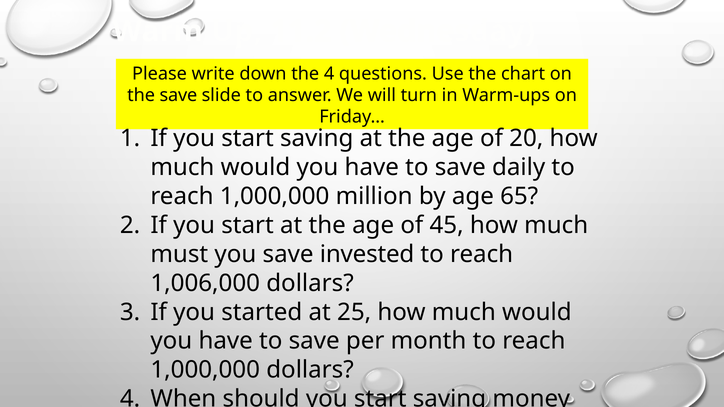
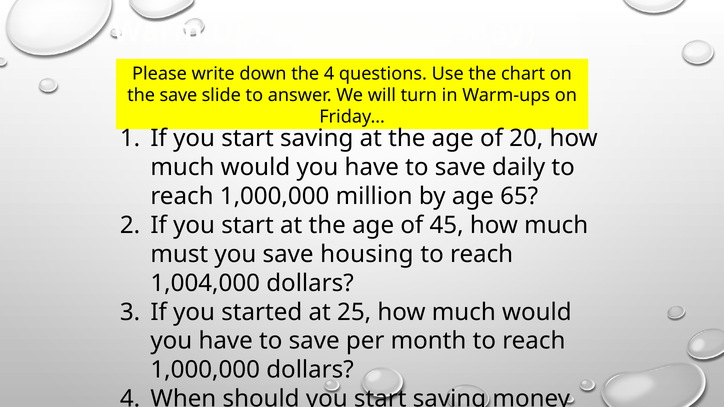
invested: invested -> housing (367, 254)
1,006,000: 1,006,000 -> 1,004,000 (205, 283)
